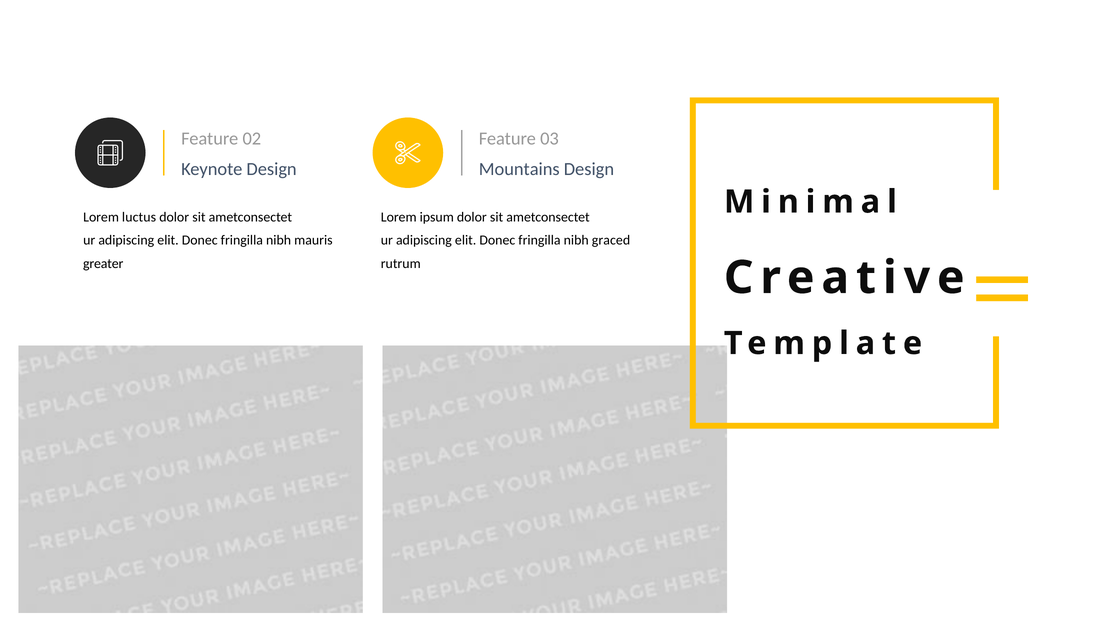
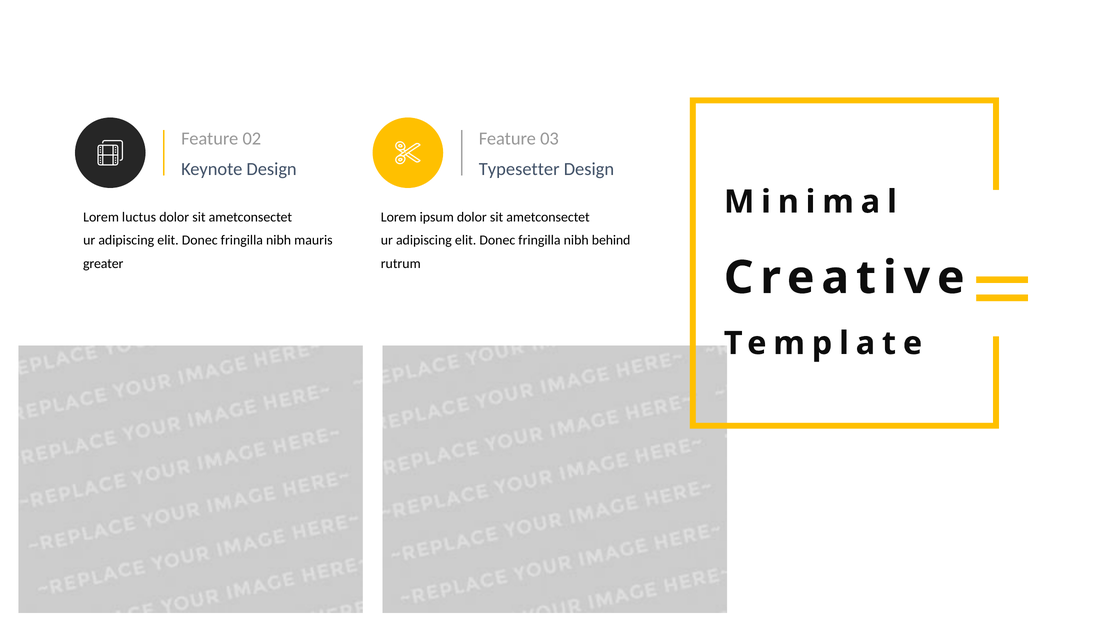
Mountains: Mountains -> Typesetter (519, 169)
graced: graced -> behind (611, 241)
